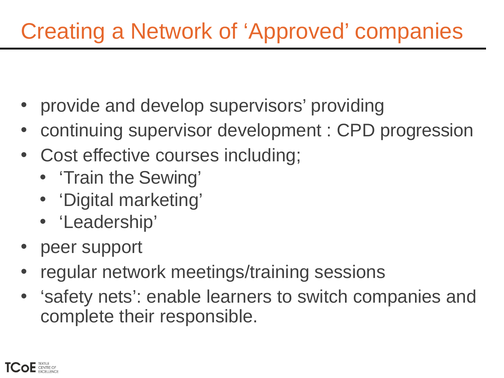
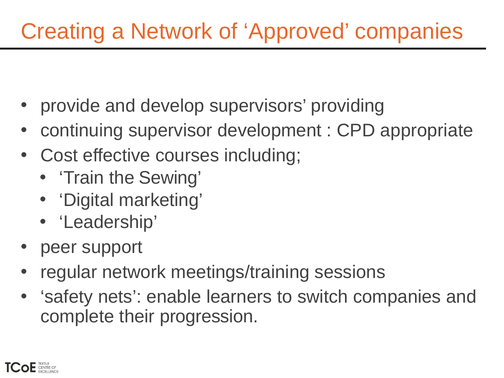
progression: progression -> appropriate (427, 131)
responsible: responsible -> progression (209, 317)
